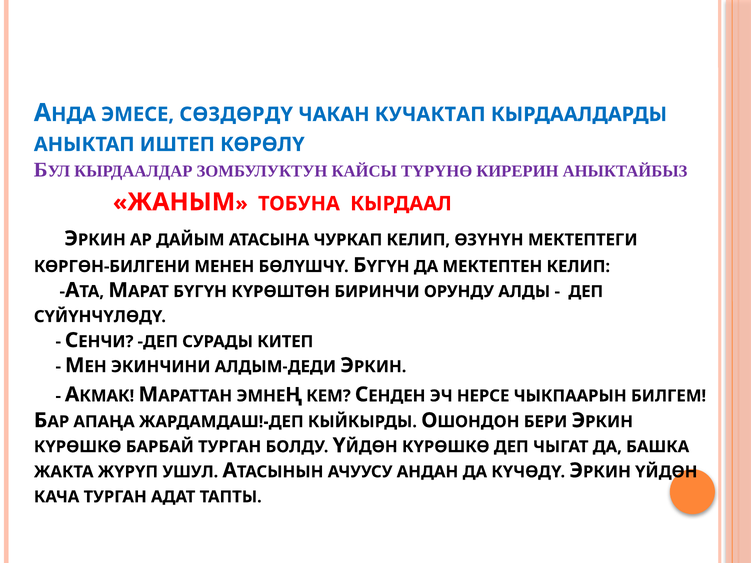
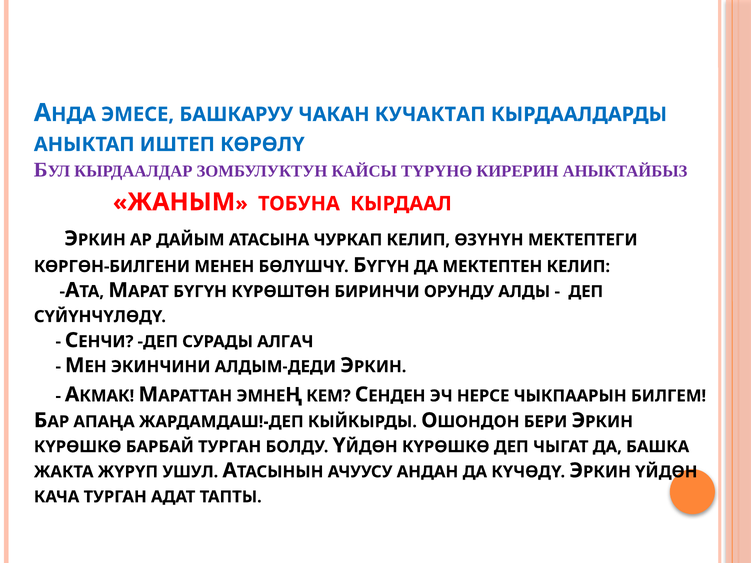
СӨЗДӨРДҮ: СӨЗДӨРДҮ -> БАШКАРУУ (236, 114)
КИТЕП: КИТЕП -> АЛГАЧ (285, 342)
